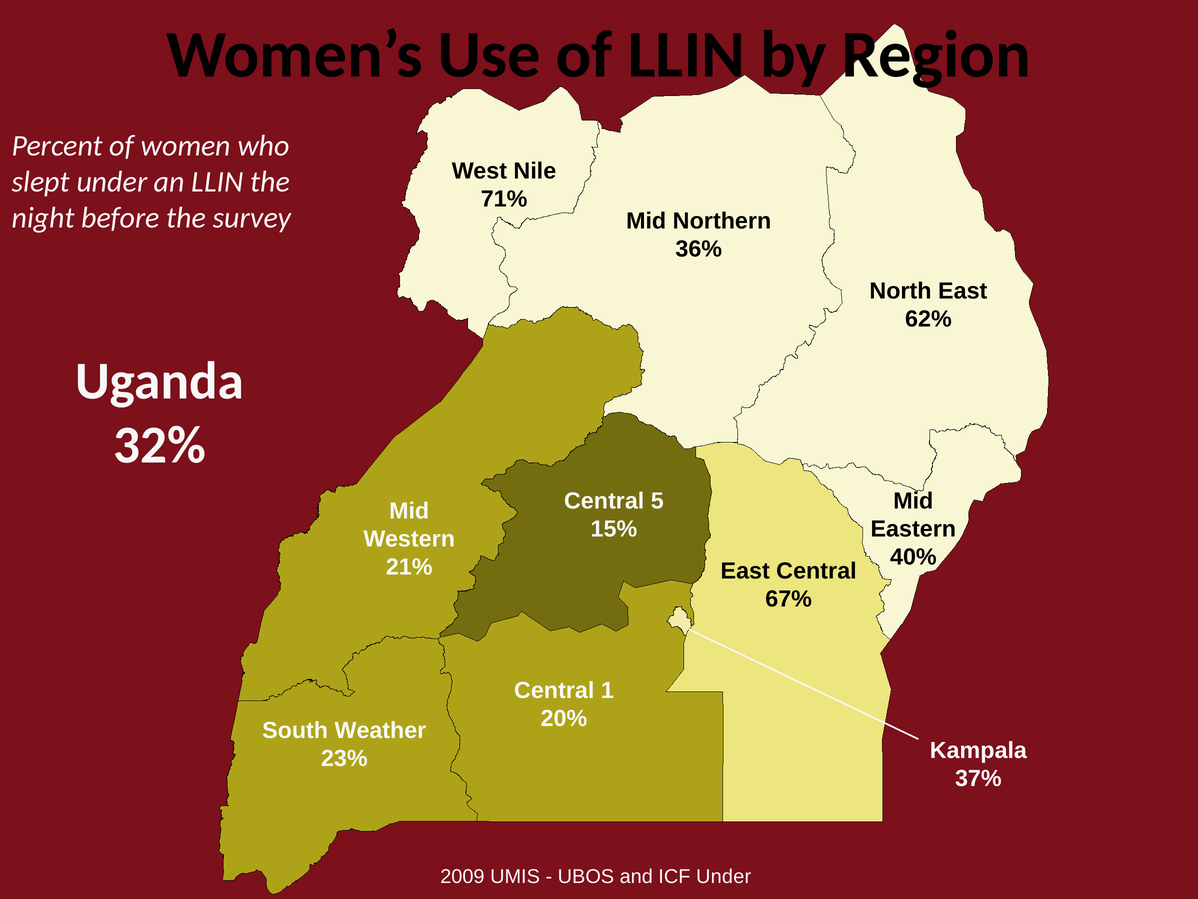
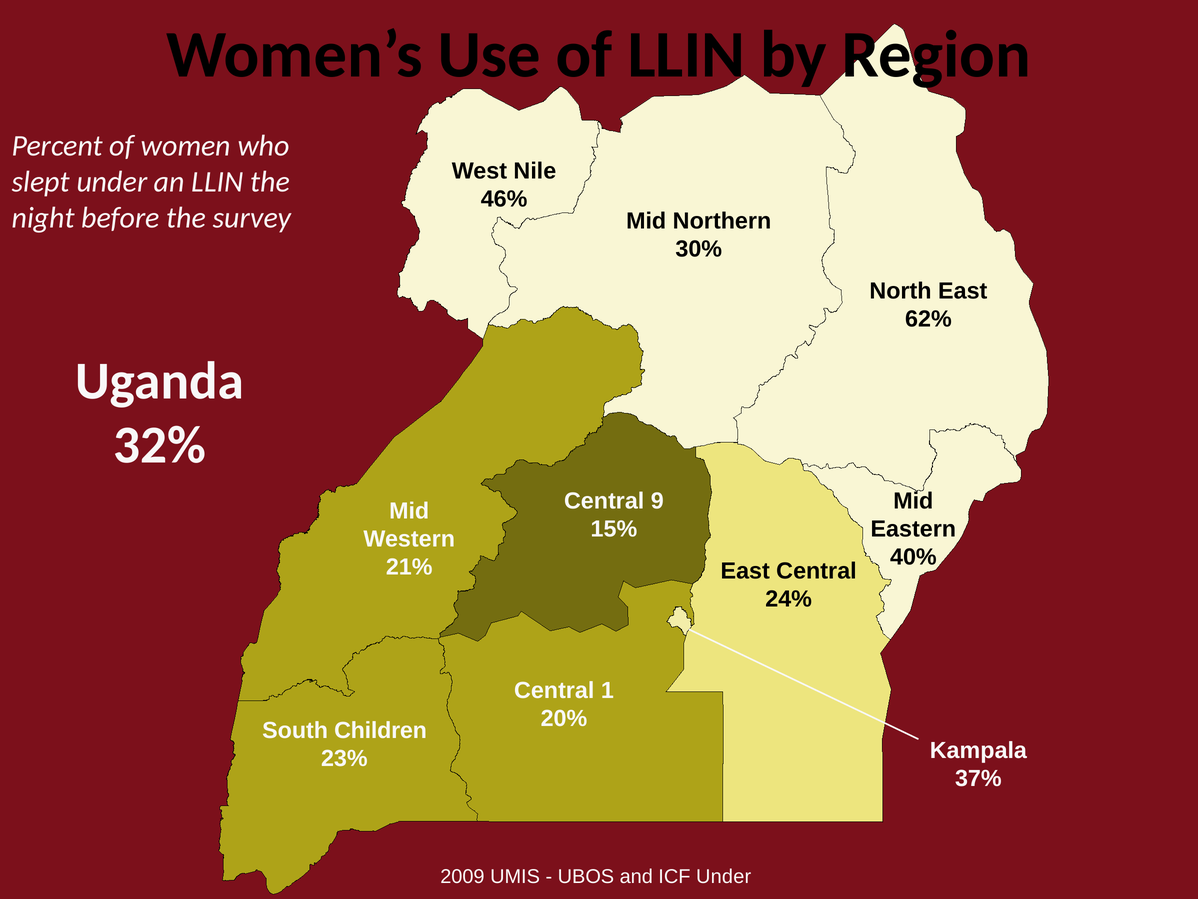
71%: 71% -> 46% (504, 199)
36%: 36% -> 30% (699, 249)
5: 5 -> 9 (657, 501)
67%: 67% -> 24% (789, 599)
Weather: Weather -> Children (381, 730)
